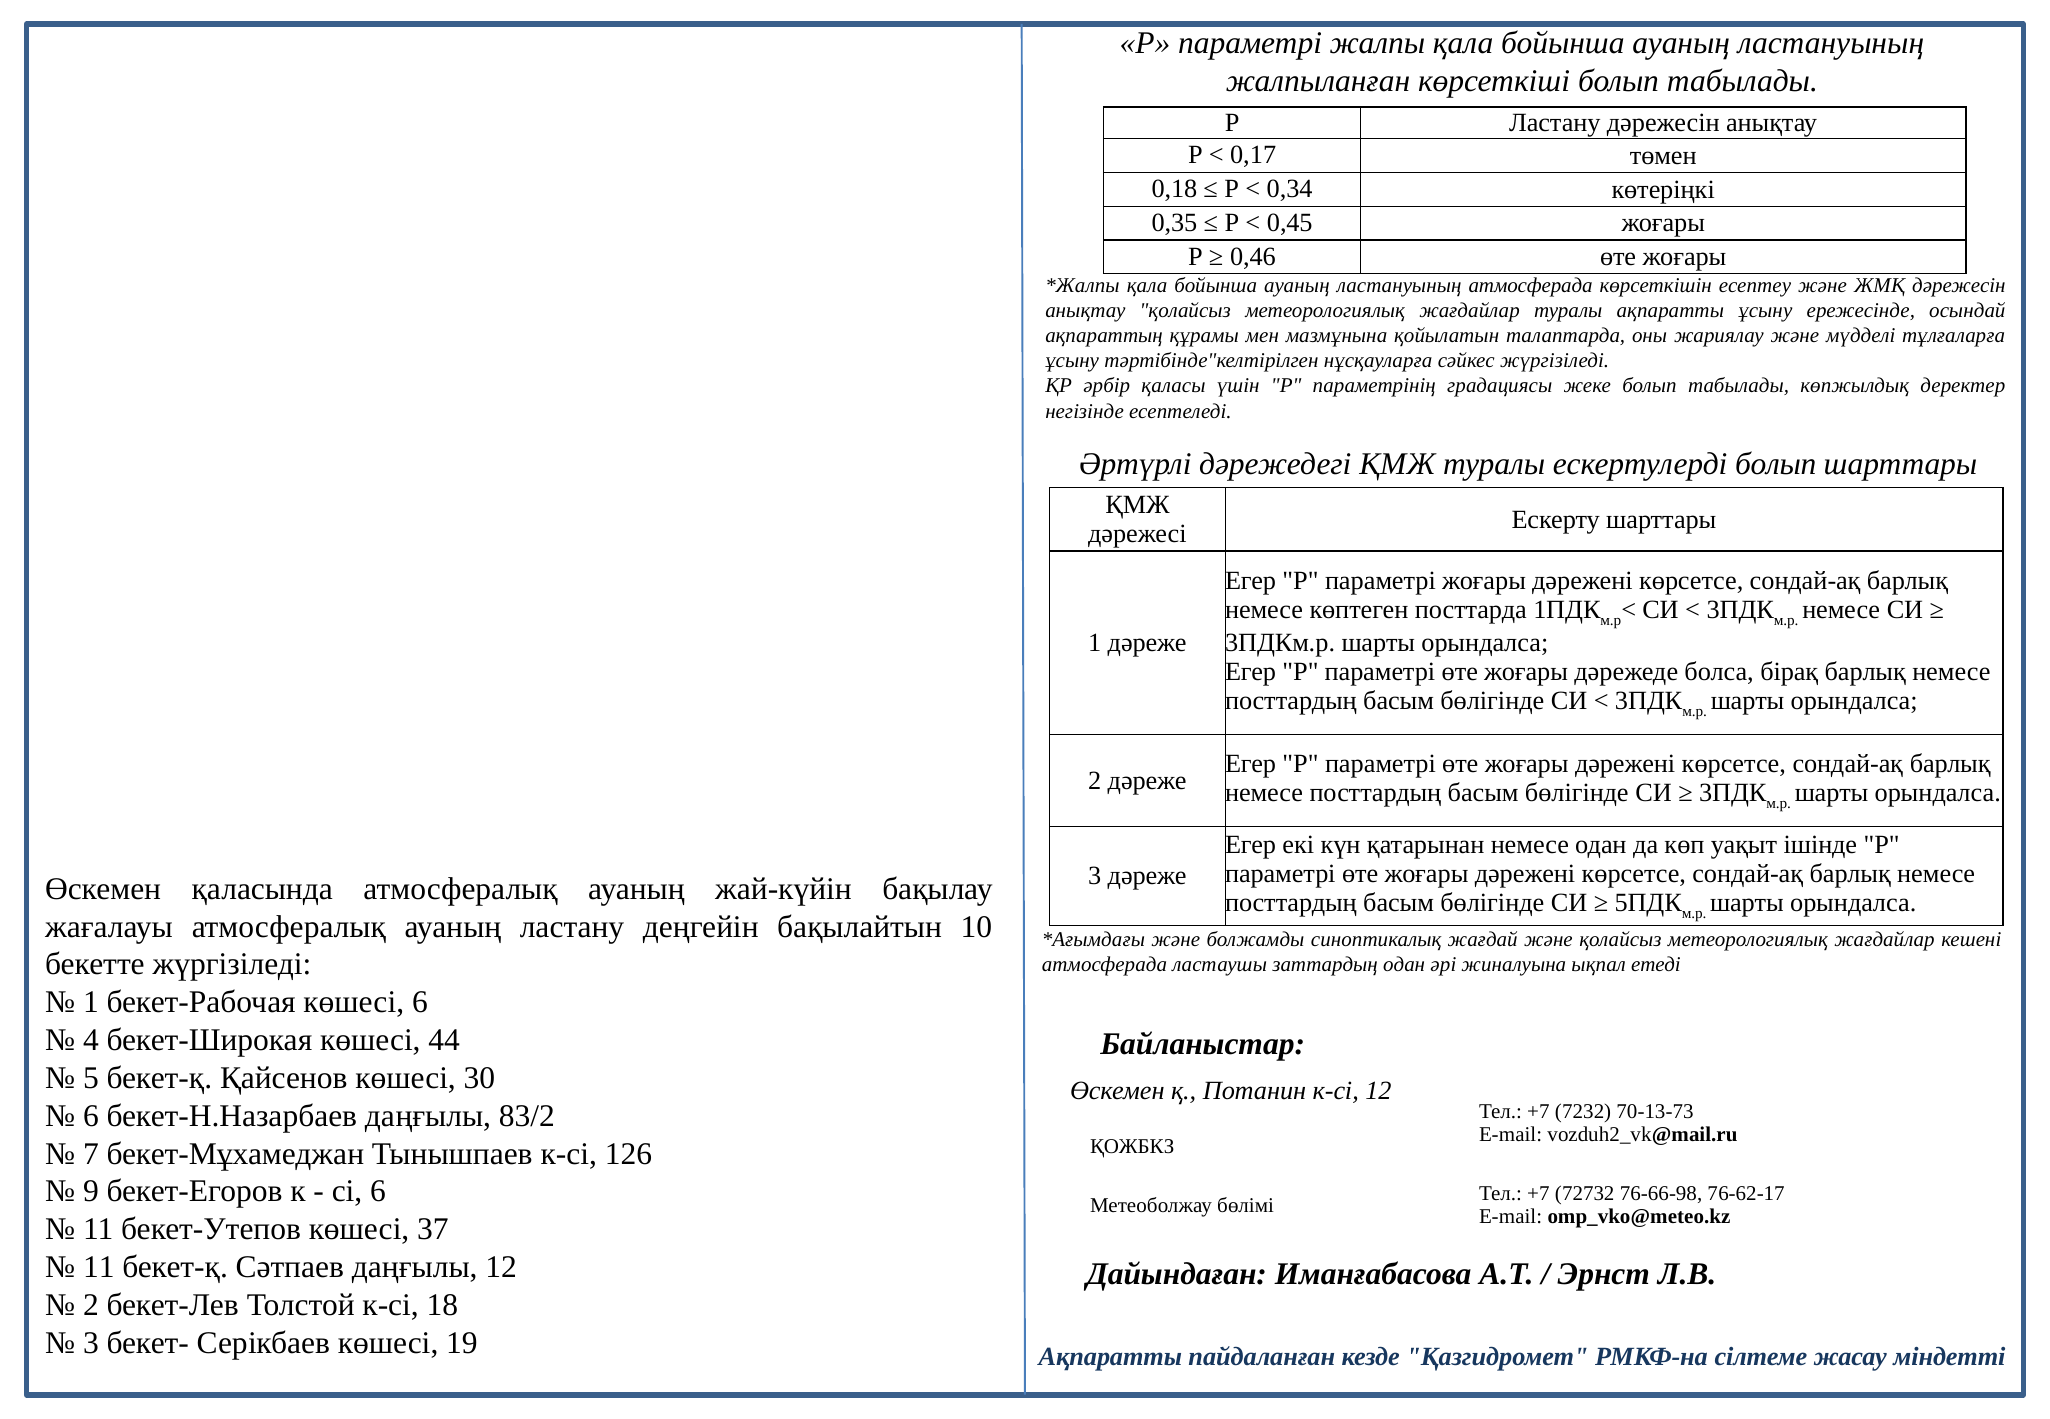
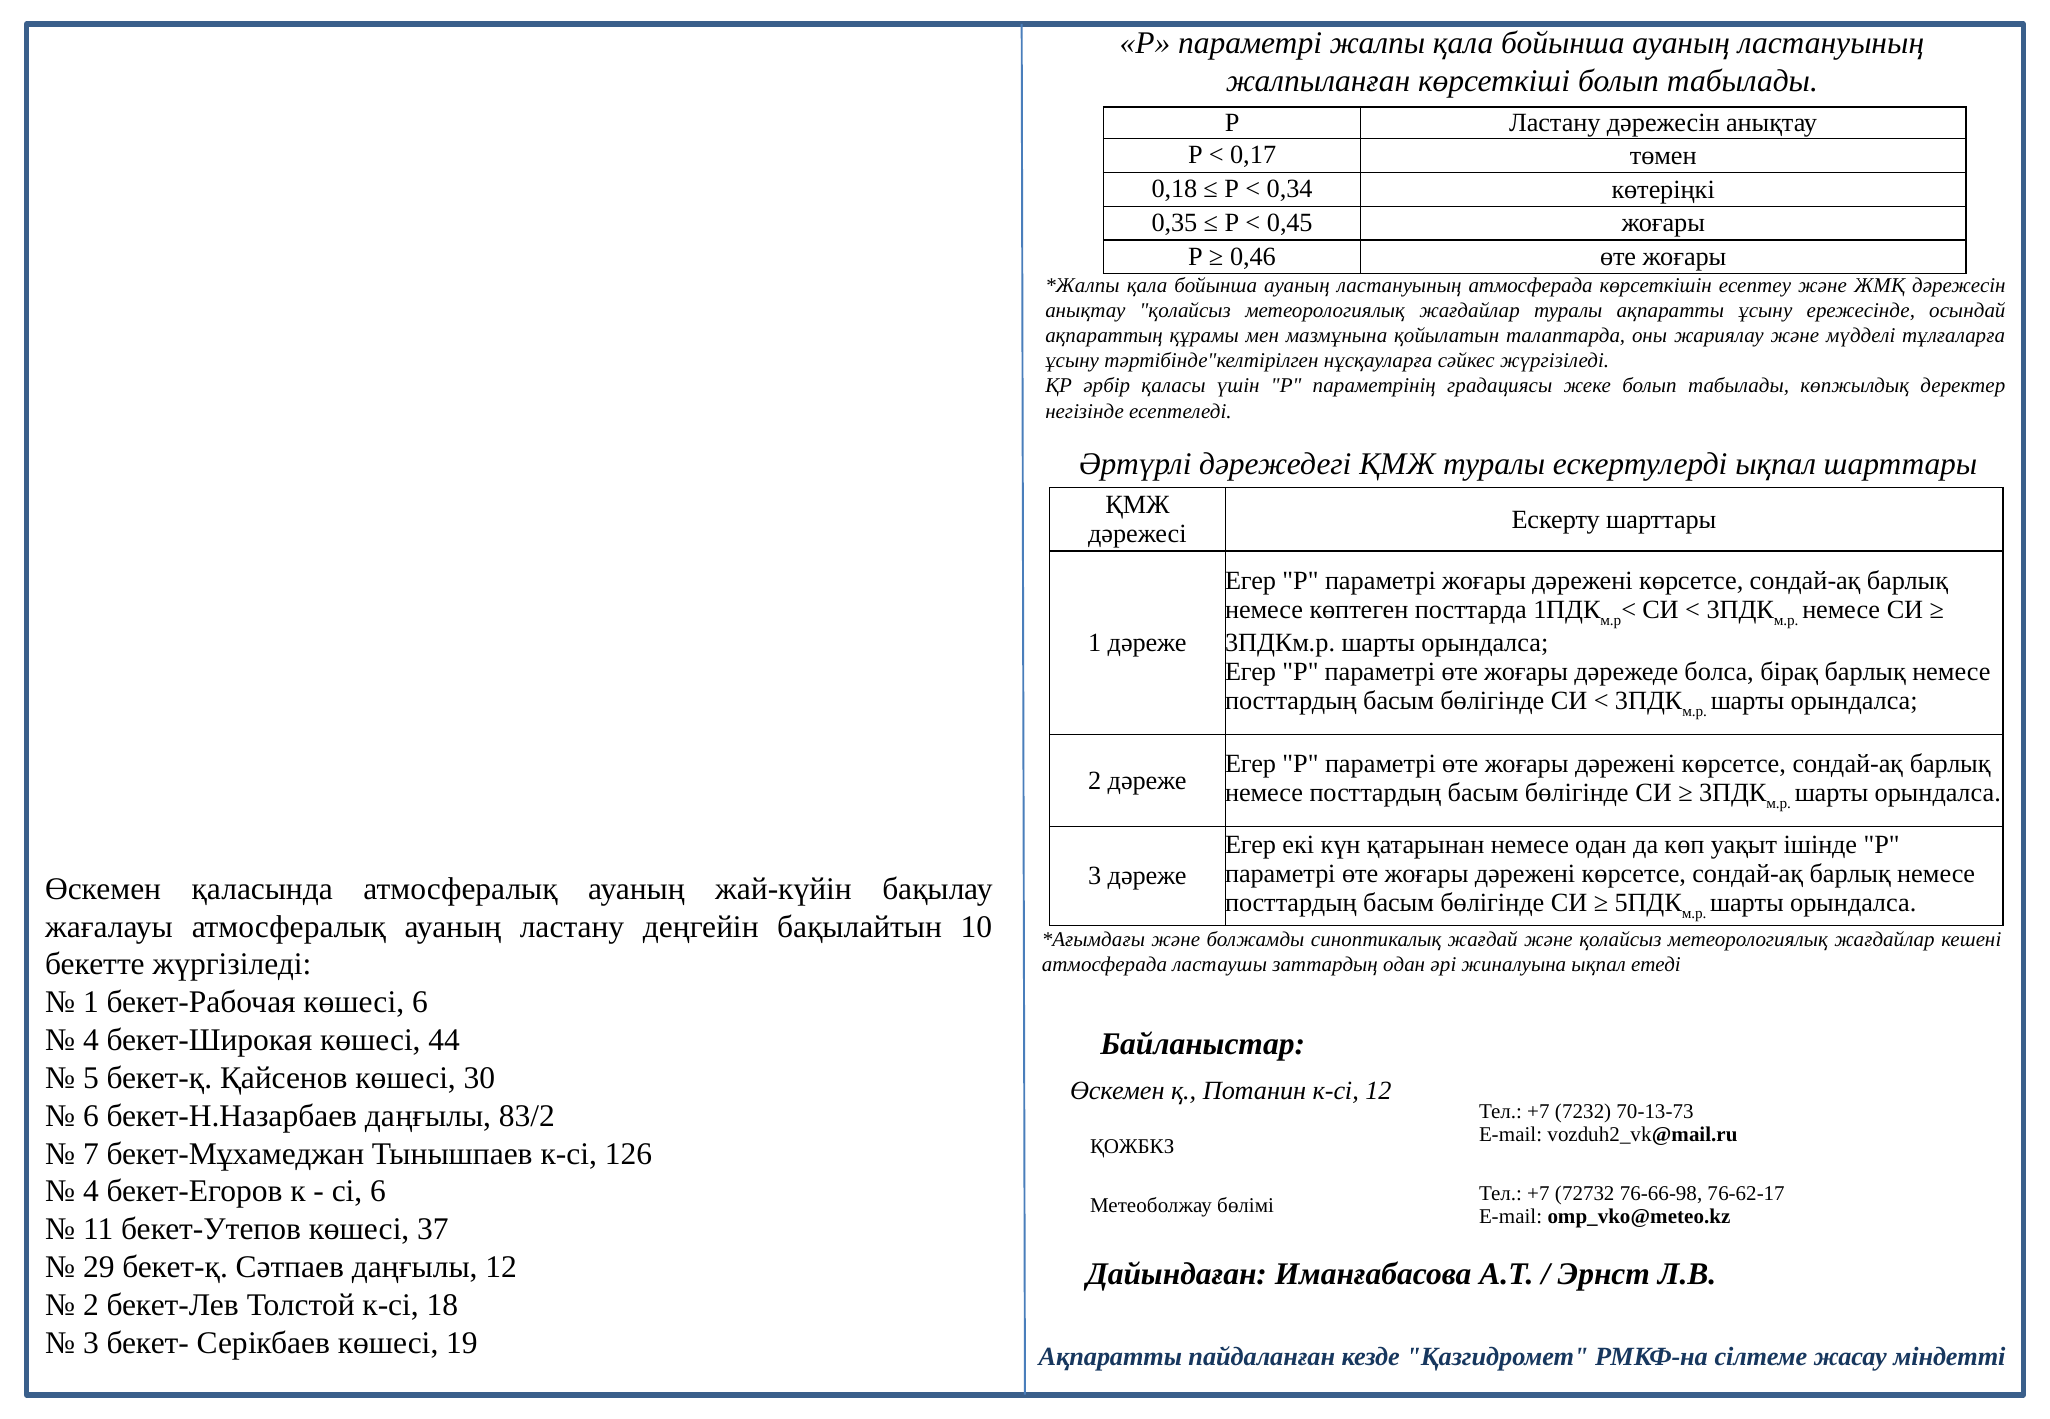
ескертулерді болып: болып -> ықпал (1776, 464)
9: 9 -> 4 (91, 1192)
11: 11 -> 29 (99, 1267)
